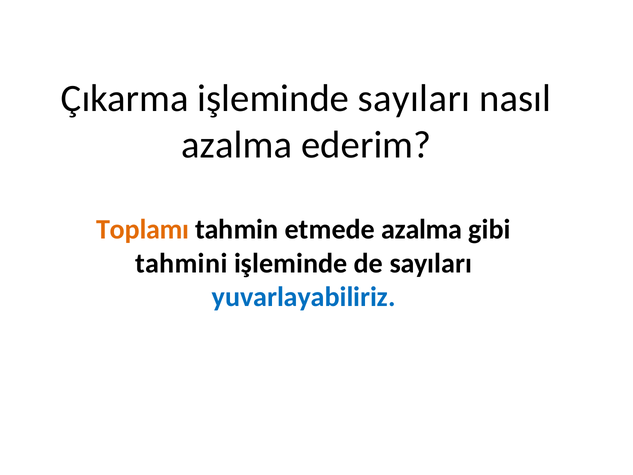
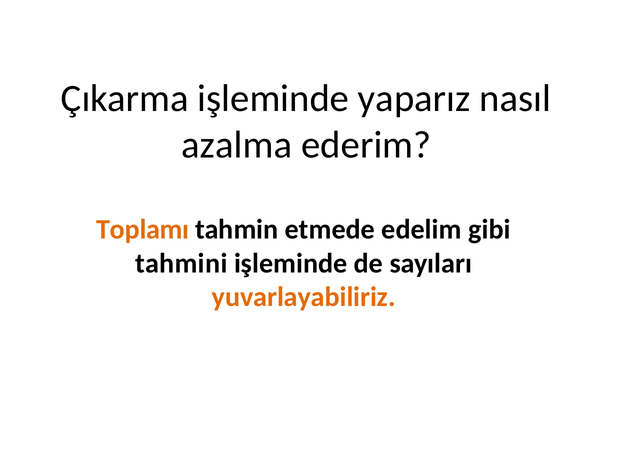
işleminde sayıları: sayıları -> yaparız (414, 98)
etmede azalma: azalma -> edelim (422, 229)
yuvarlayabiliriz colour: blue -> orange (304, 297)
